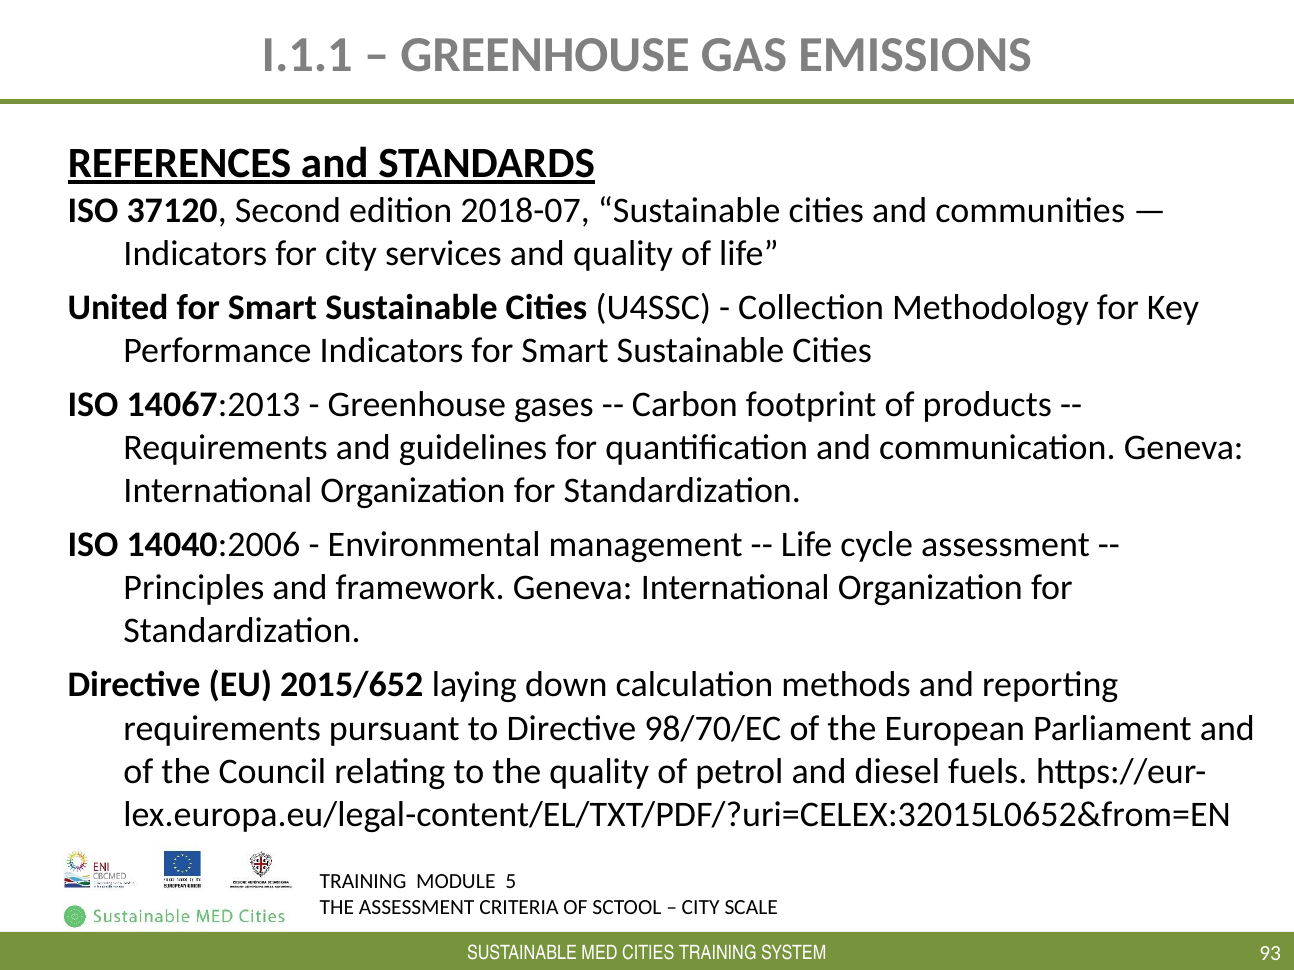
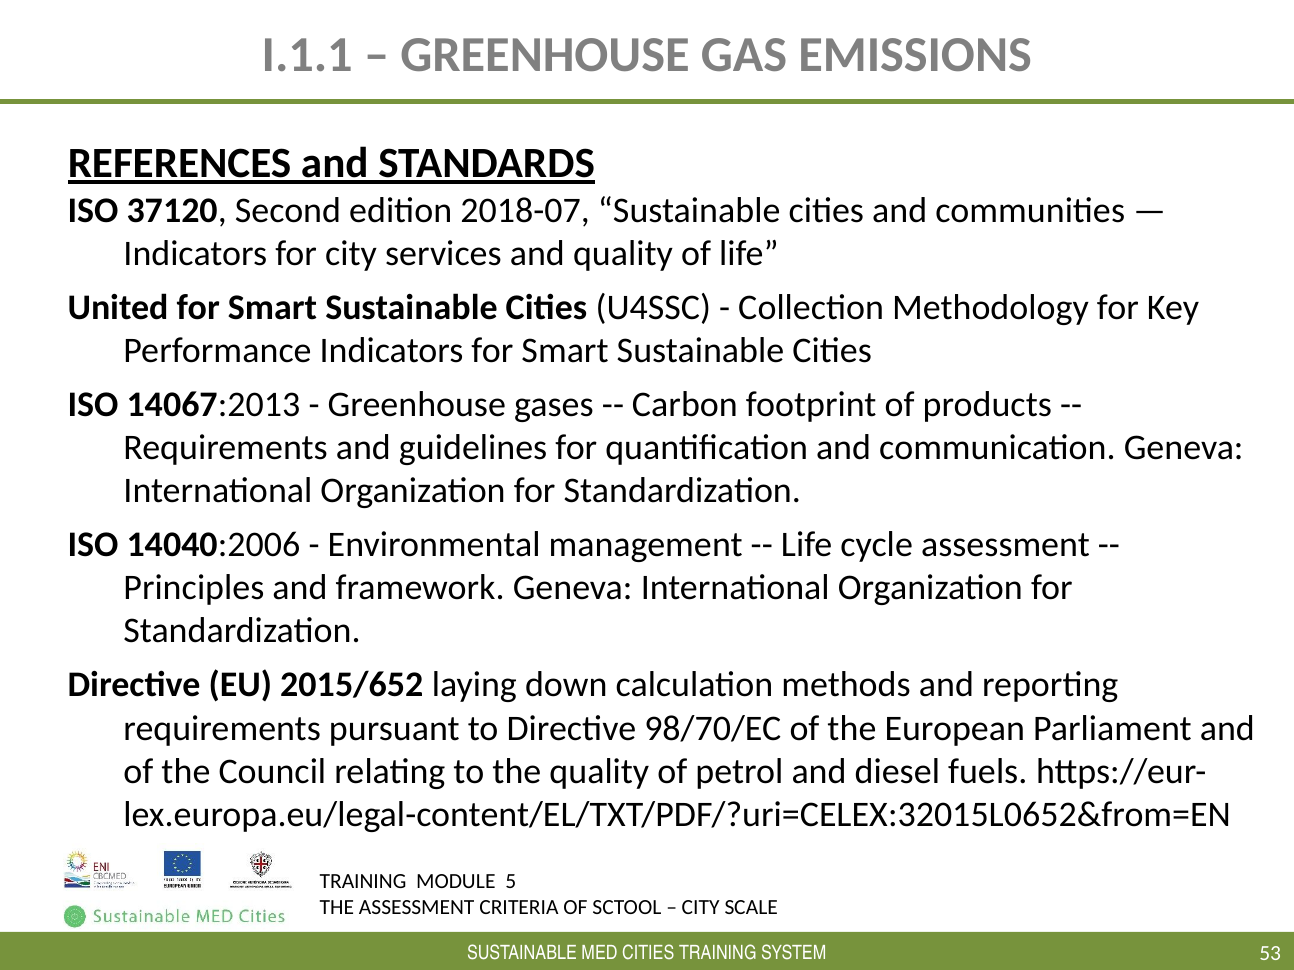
93: 93 -> 53 (1270, 954)
